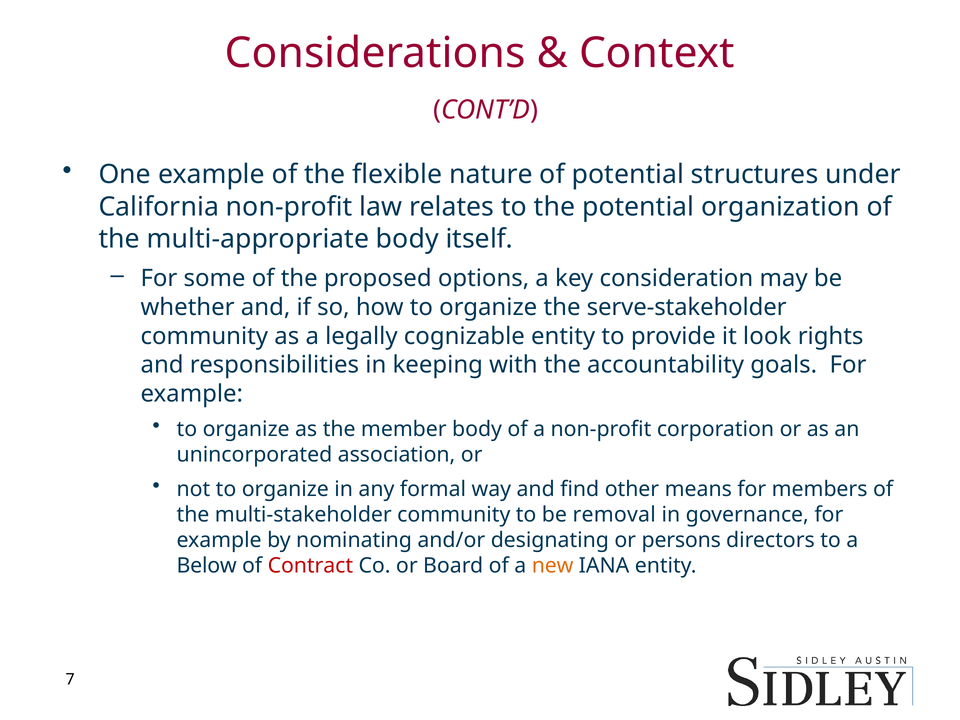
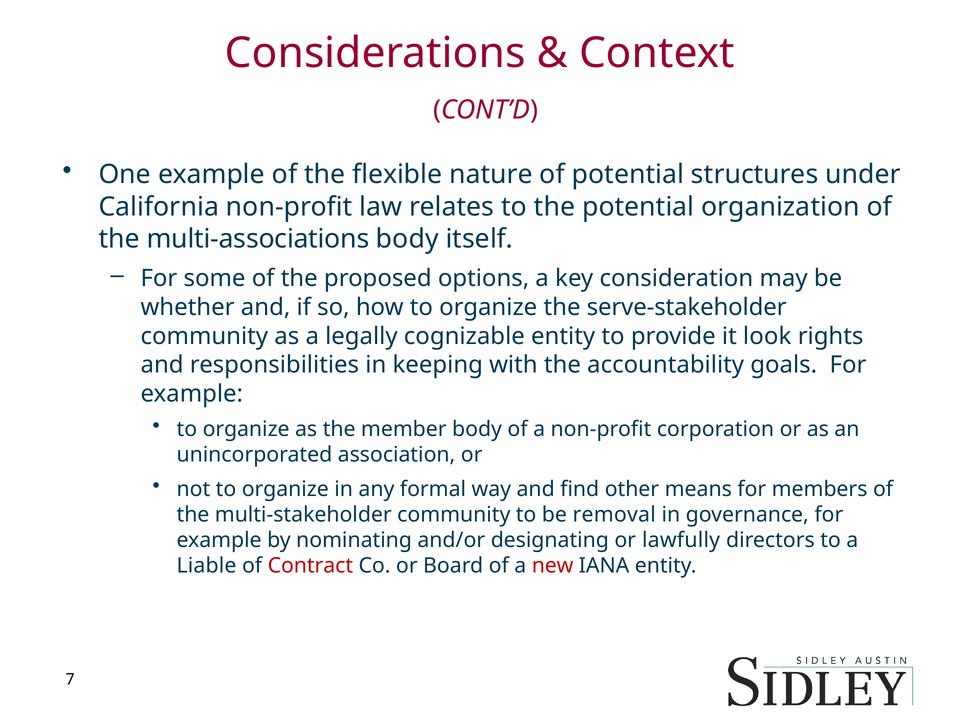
multi-appropriate: multi-appropriate -> multi-associations (258, 239)
persons: persons -> lawfully (681, 540)
Below: Below -> Liable (206, 566)
new colour: orange -> red (553, 566)
